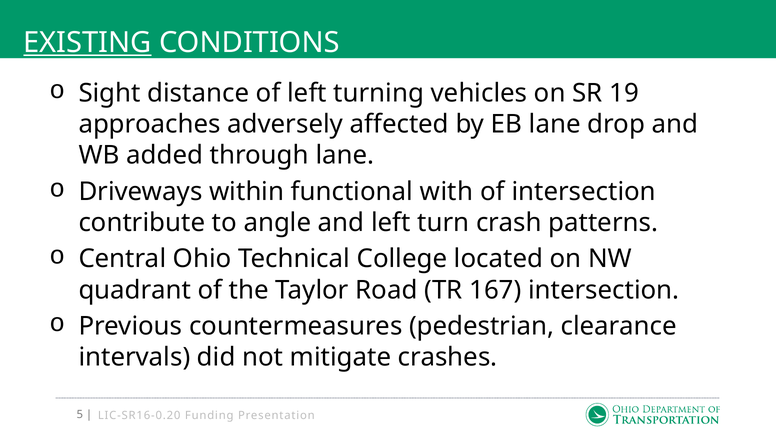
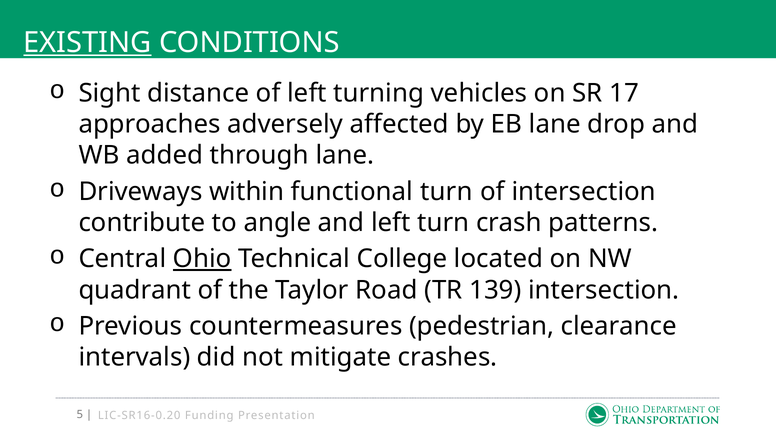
19: 19 -> 17 (624, 93)
functional with: with -> turn (447, 191)
Ohio underline: none -> present (202, 259)
167: 167 -> 139 (495, 290)
